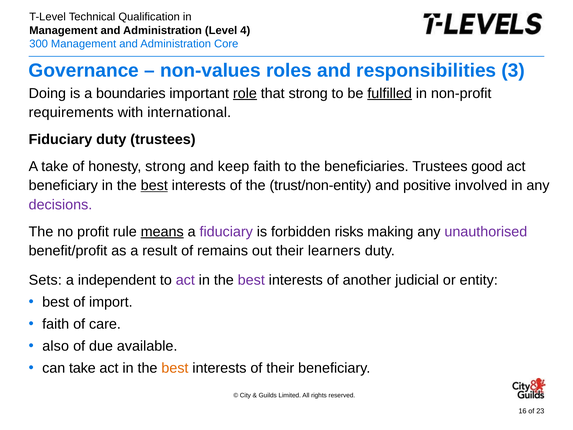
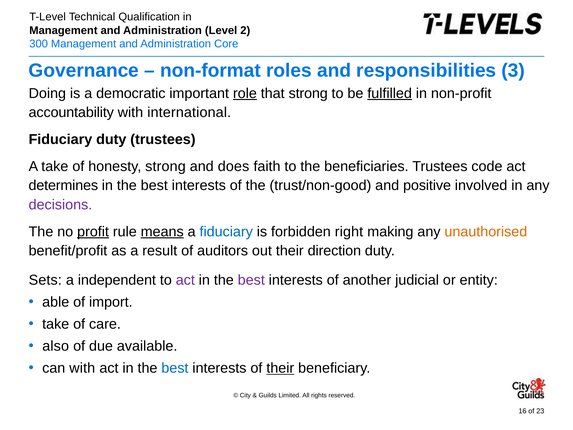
4: 4 -> 2 (245, 30)
non-values: non-values -> non-format (211, 71)
boundaries: boundaries -> democratic (131, 93)
requirements: requirements -> accountability (71, 112)
keep: keep -> does (234, 166)
good: good -> code (487, 166)
beneficiary: beneficiary -> determines (63, 185)
best underline: present -> none (154, 185)
trust/non-entity: trust/non-entity -> trust/non-good (320, 185)
profit underline: none -> present (93, 232)
fiduciary colour: purple -> blue (226, 232)
risks: risks -> right (349, 232)
unauthorised colour: purple -> orange (486, 232)
remains: remains -> auditors (223, 251)
learners: learners -> direction (334, 251)
best: best -> able (56, 302)
faith: faith -> take (56, 324)
can take: take -> with (82, 368)
best colour: orange -> blue (175, 368)
their underline: none -> present (280, 368)
